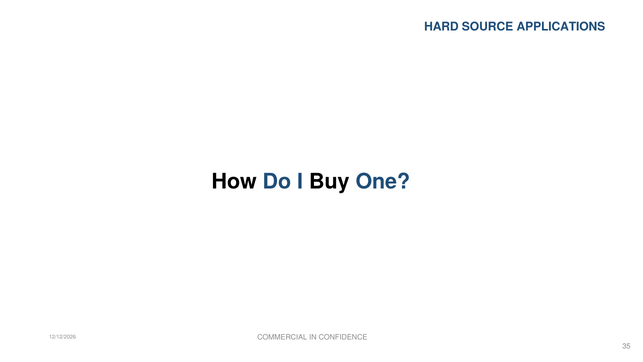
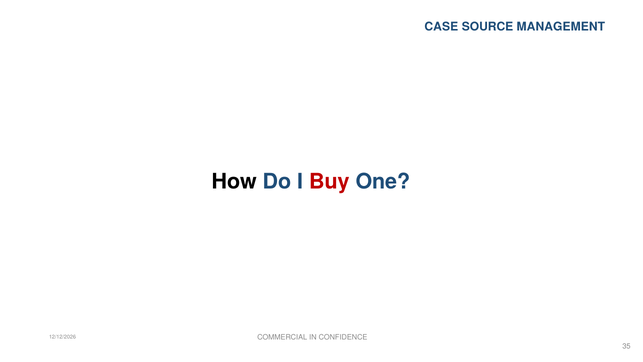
HARD: HARD -> CASE (441, 27)
APPLICATIONS: APPLICATIONS -> MANAGEMENT (561, 27)
Buy colour: black -> red (329, 181)
